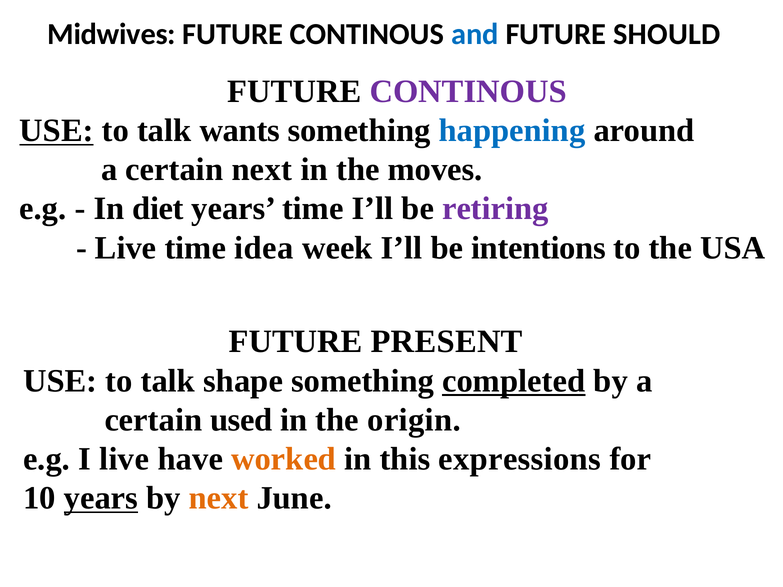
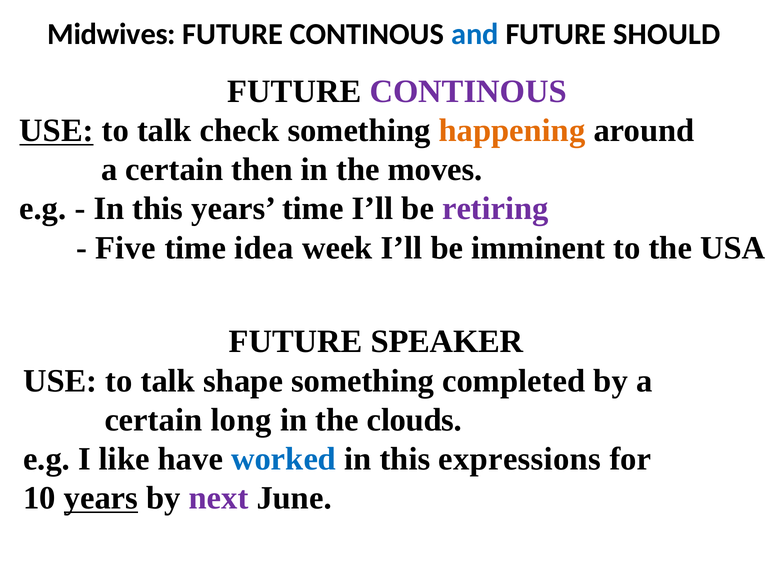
wants: wants -> check (239, 130)
happening colour: blue -> orange (512, 130)
certain next: next -> then (262, 170)
diet: diet -> this (158, 209)
Live: Live -> Five (125, 248)
intentions: intentions -> imminent (538, 248)
PRESENT: PRESENT -> SPEAKER (447, 342)
completed underline: present -> none (514, 381)
used: used -> long (241, 420)
origin: origin -> clouds (414, 420)
I live: live -> like (124, 459)
worked colour: orange -> blue (284, 459)
next colour: orange -> purple (219, 498)
